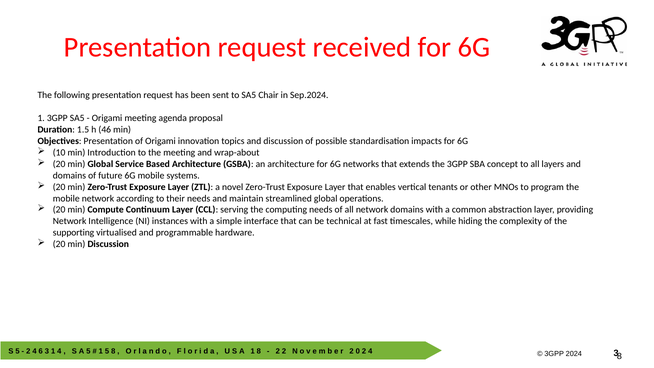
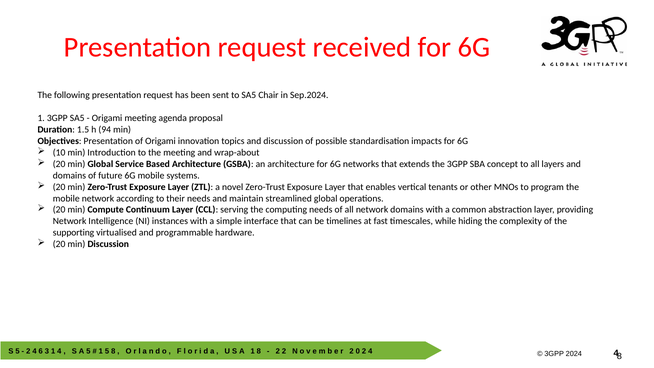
46: 46 -> 94 (105, 130)
technical: technical -> timelines (344, 221)
3: 3 -> 4 (616, 353)
